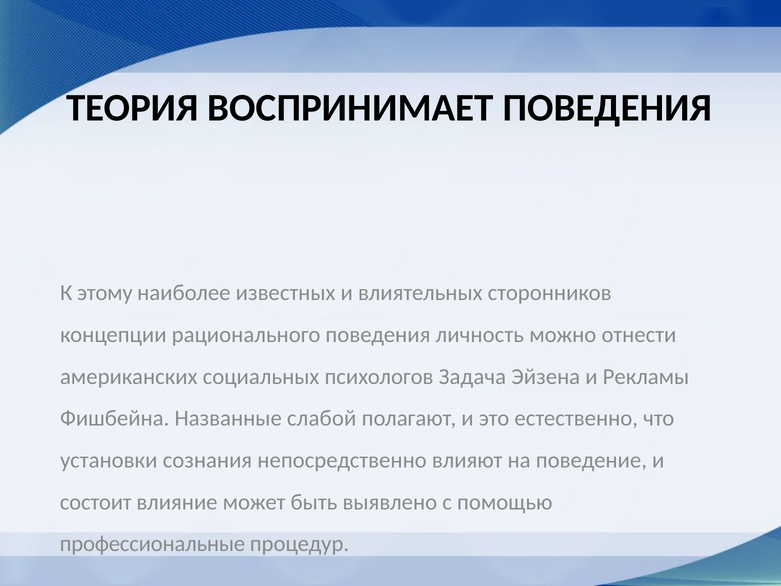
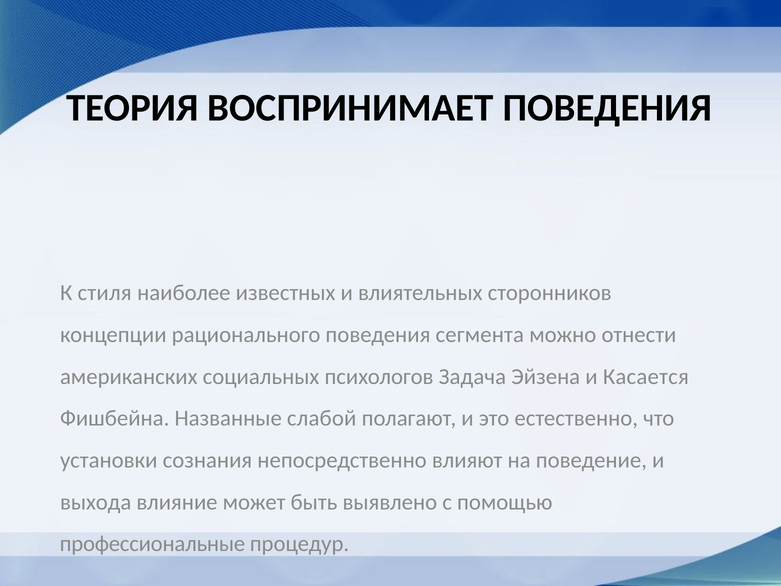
этому: этому -> стиля (105, 293)
личность: личность -> сегмента (480, 335)
Рекламы: Рекламы -> Касается (646, 376)
состоит: состоит -> выхода (96, 502)
